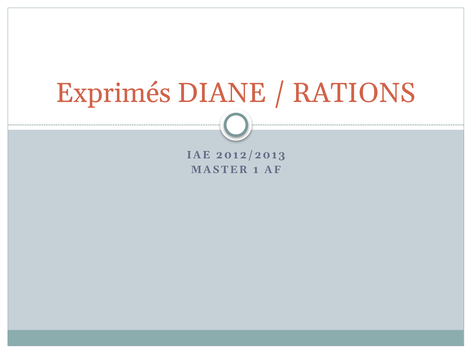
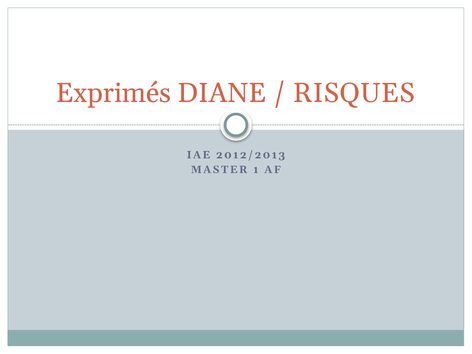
RATIONS: RATIONS -> RISQUES (354, 93)
